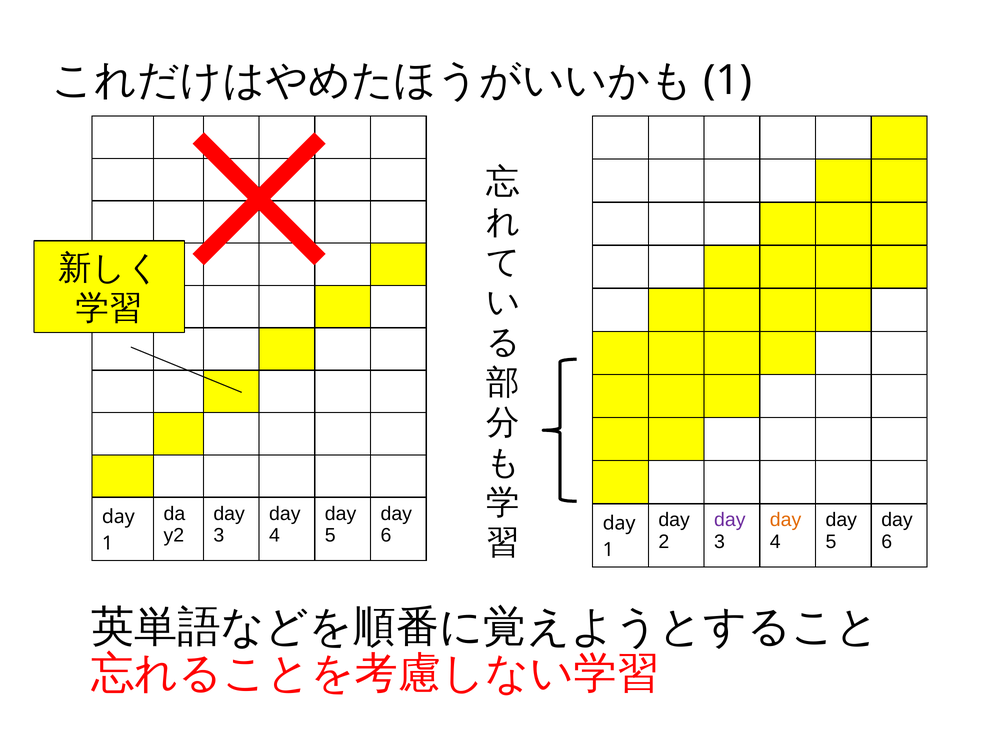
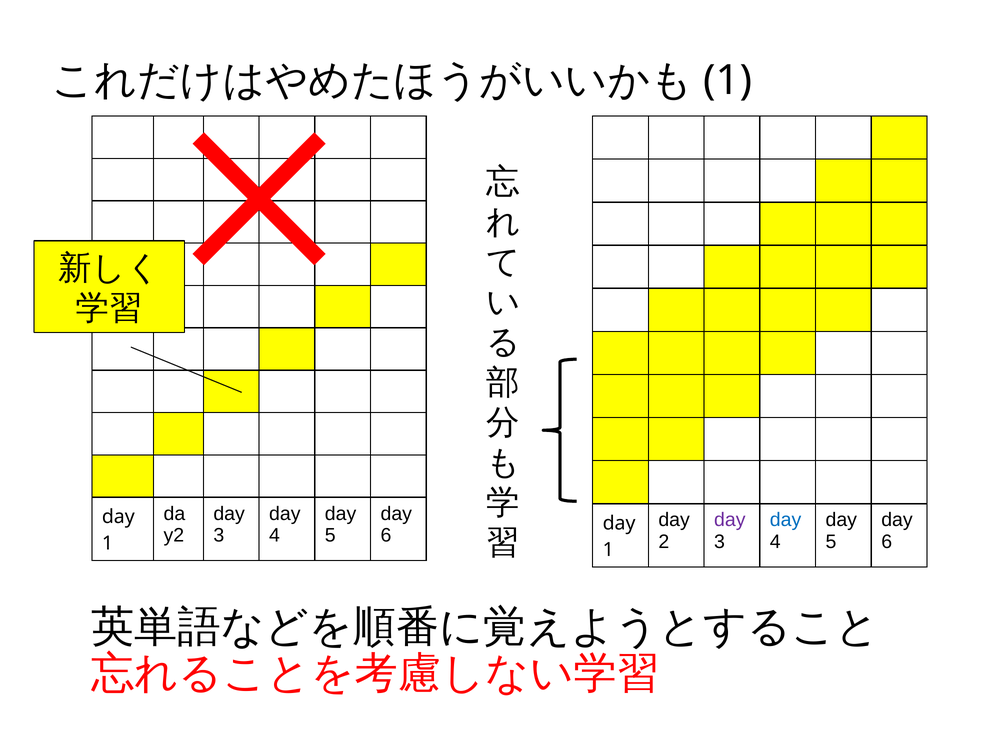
day colour: orange -> blue (786, 520)
